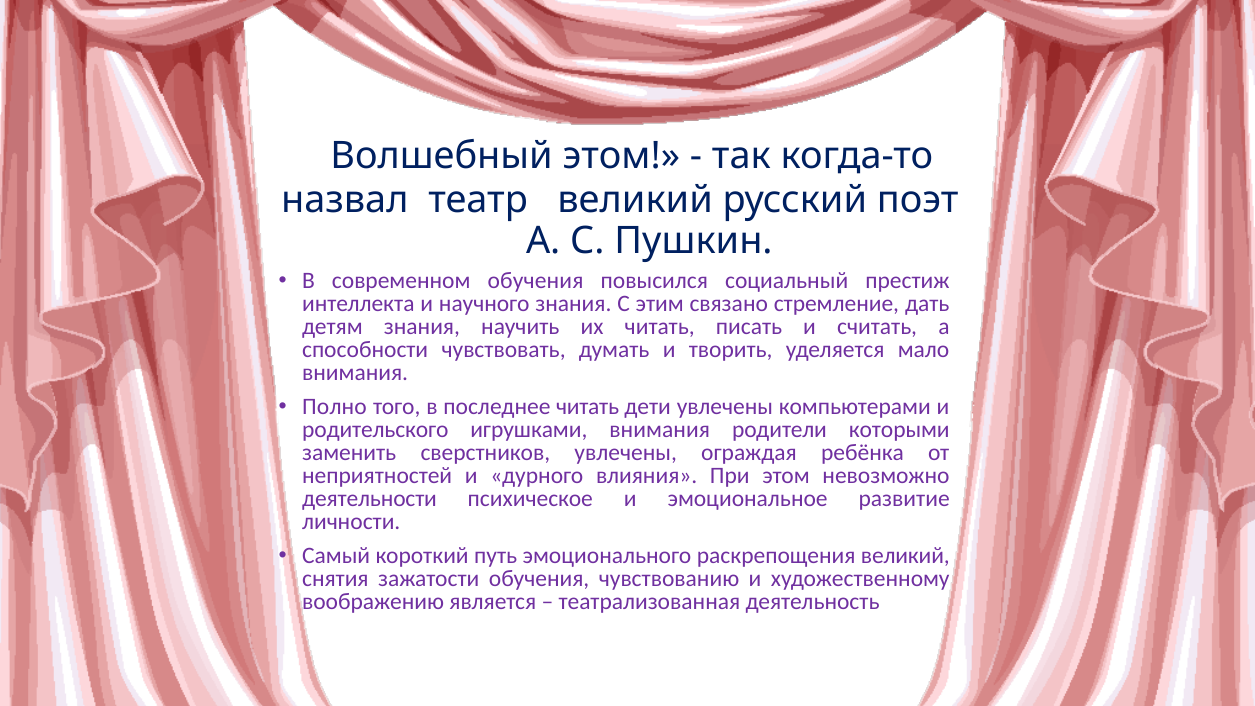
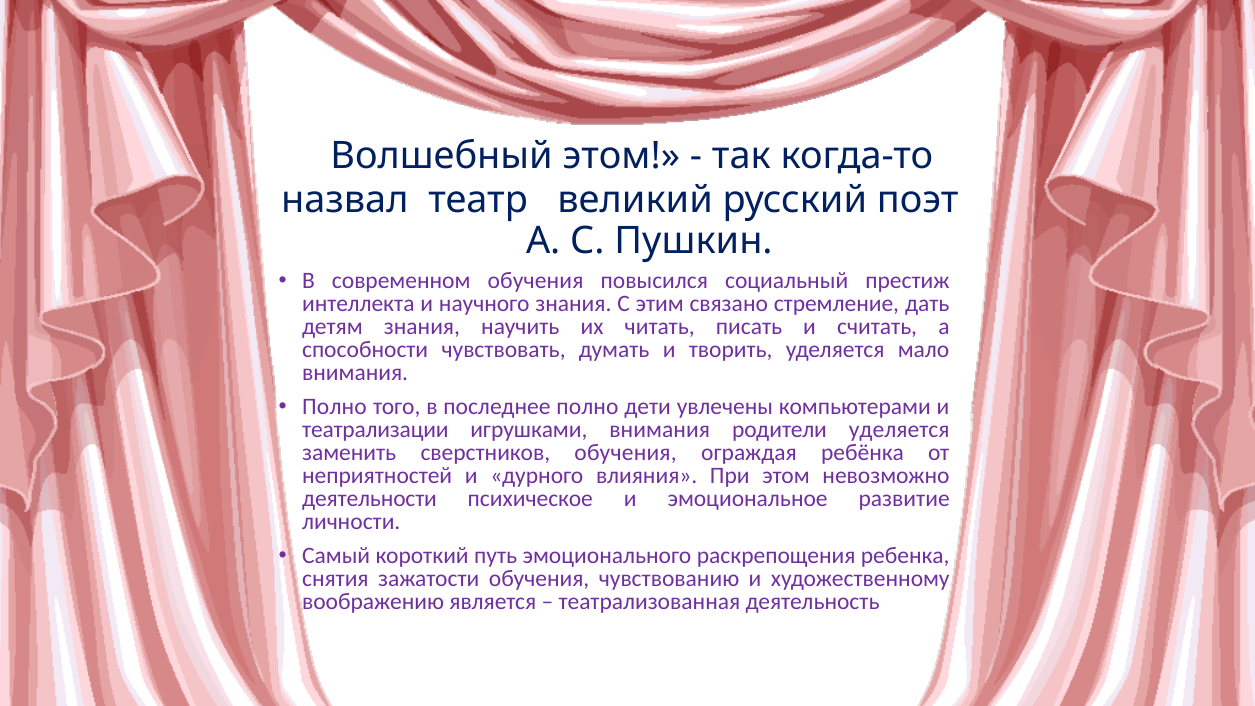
последнее читать: читать -> полно (587, 407)
родительского: родительского -> театрализации (375, 430)
родители которыми: которыми -> уделяется (899, 430)
сверстников увлечены: увлечены -> обучения (626, 453)
раскрепощения великий: великий -> ребенка (905, 556)
